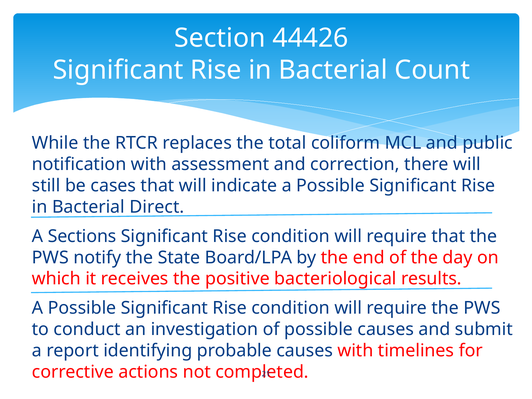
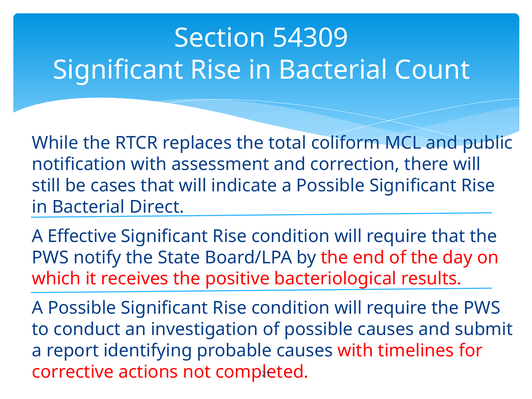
44426: 44426 -> 54309 (310, 38)
Sections: Sections -> Effective (82, 236)
